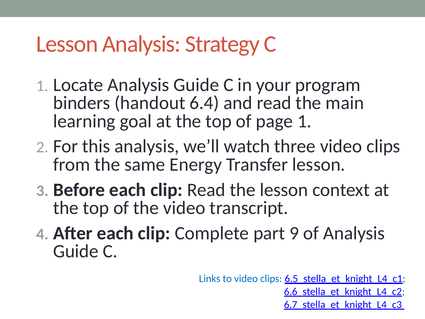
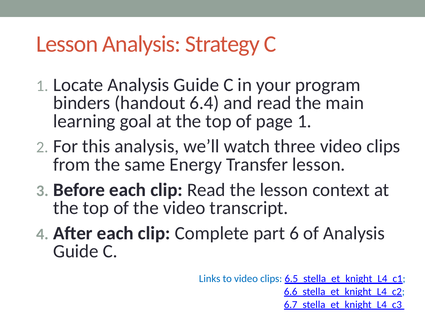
9: 9 -> 6 (294, 233)
